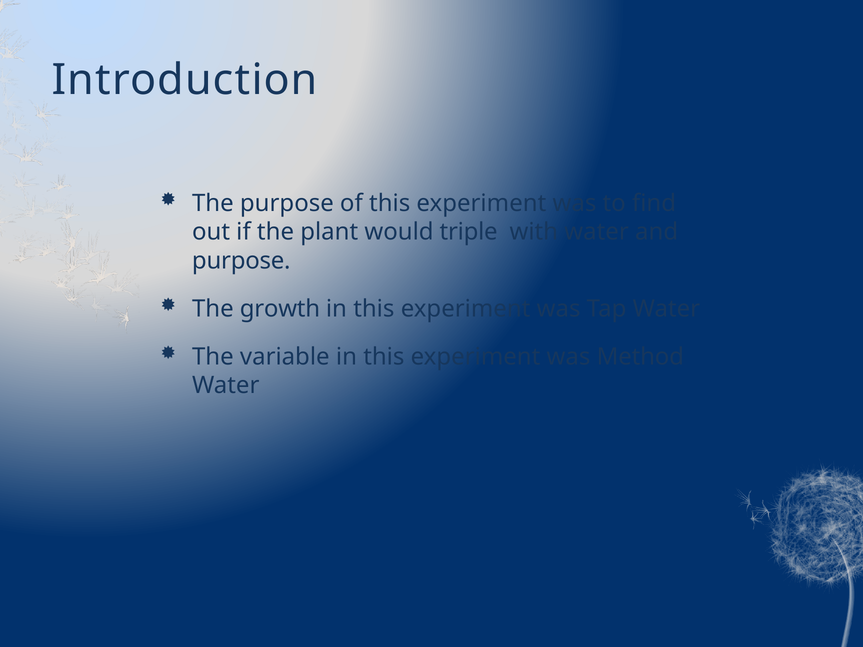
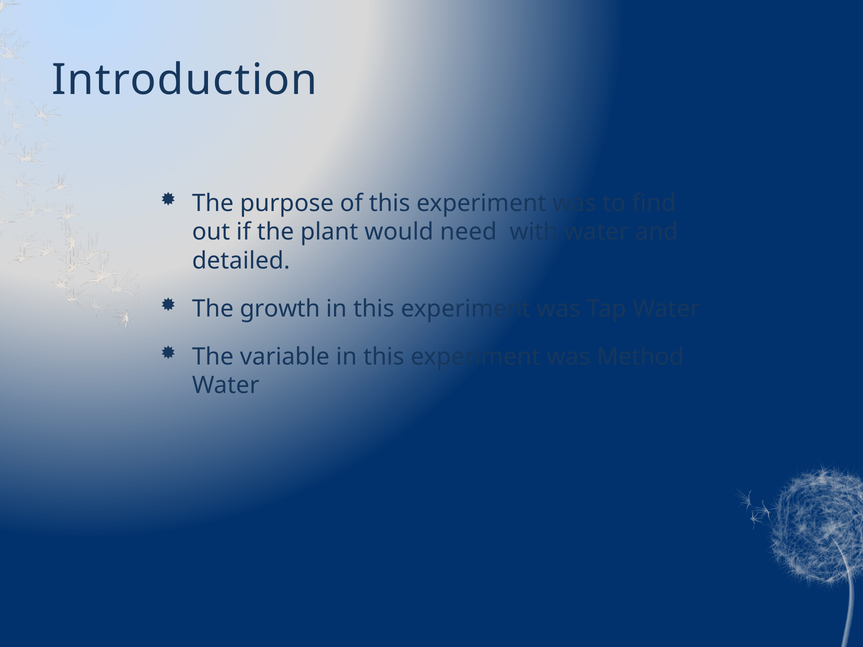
triple: triple -> need (468, 232)
purpose: purpose -> detailed (241, 261)
